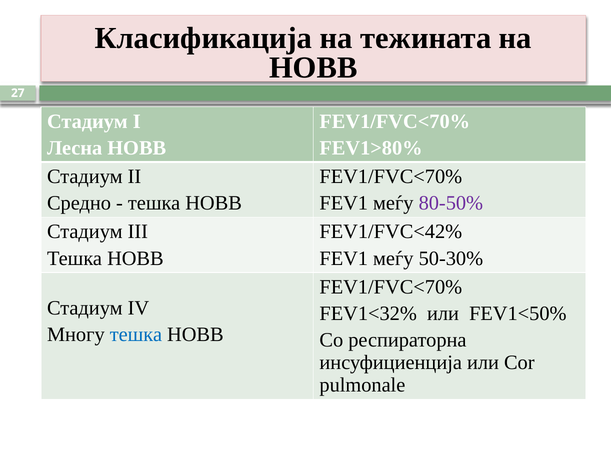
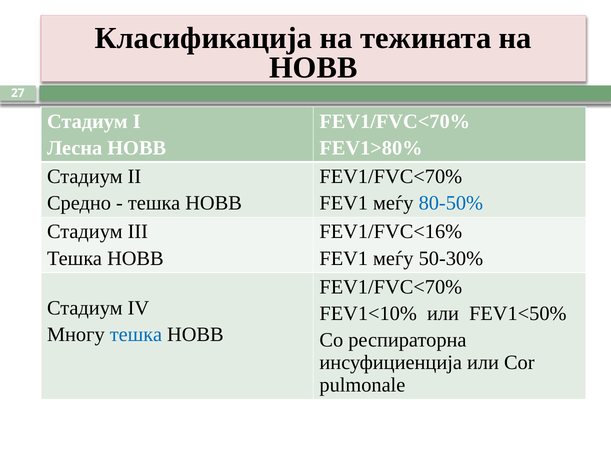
80-50% colour: purple -> blue (451, 203)
FEV1/FVC<42%: FEV1/FVC<42% -> FEV1/FVC<16% (391, 232)
FEV1<32%: FEV1<32% -> FEV1<10% (368, 314)
